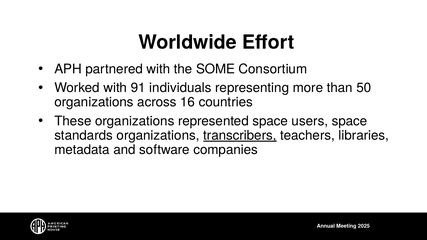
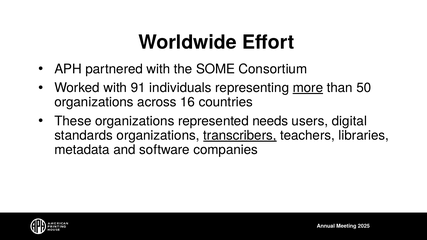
more underline: none -> present (308, 88)
represented space: space -> needs (270, 121)
users space: space -> digital (349, 121)
